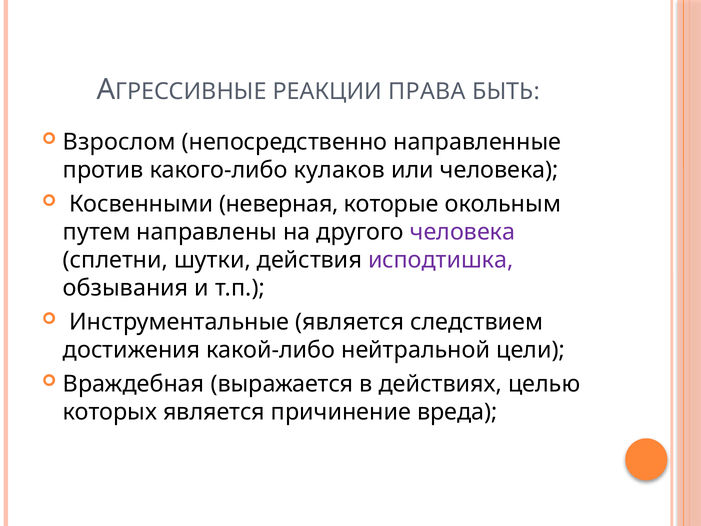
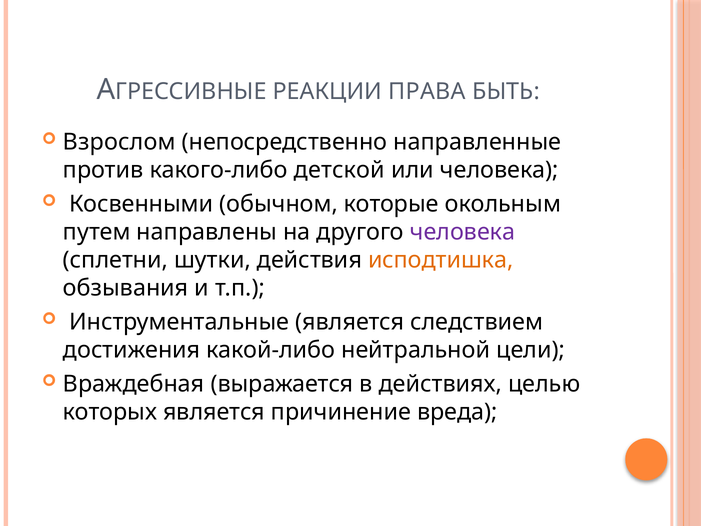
кулаков: кулаков -> детской (339, 170)
неверная: неверная -> обычном (279, 204)
исподтишка colour: purple -> orange (441, 260)
